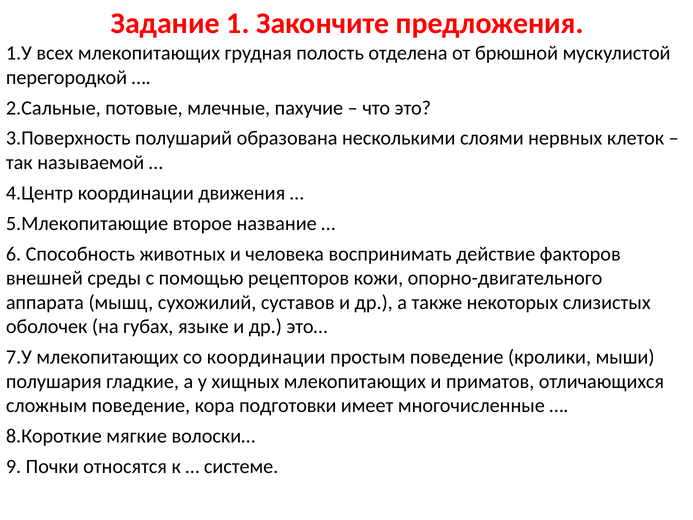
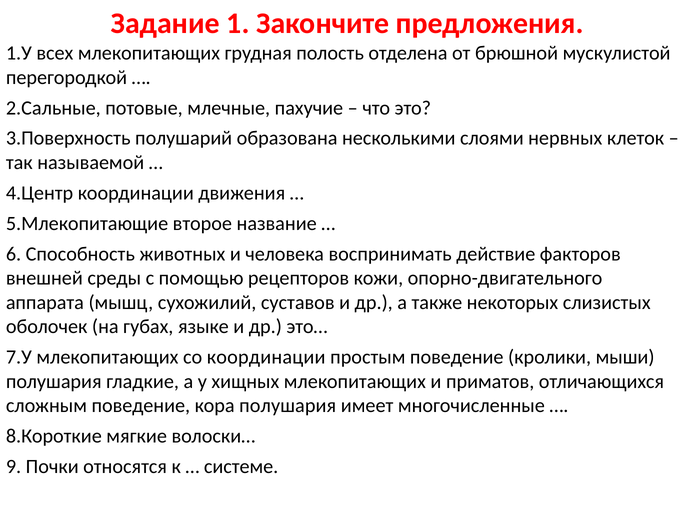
кора подготовки: подготовки -> полушария (288, 405)
